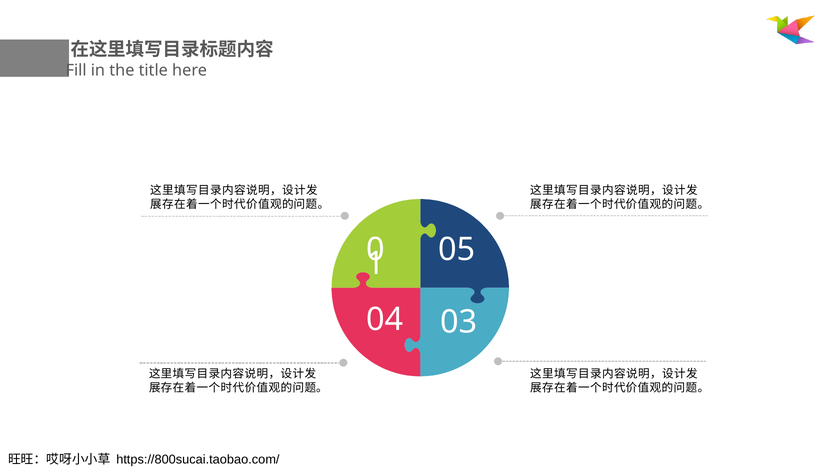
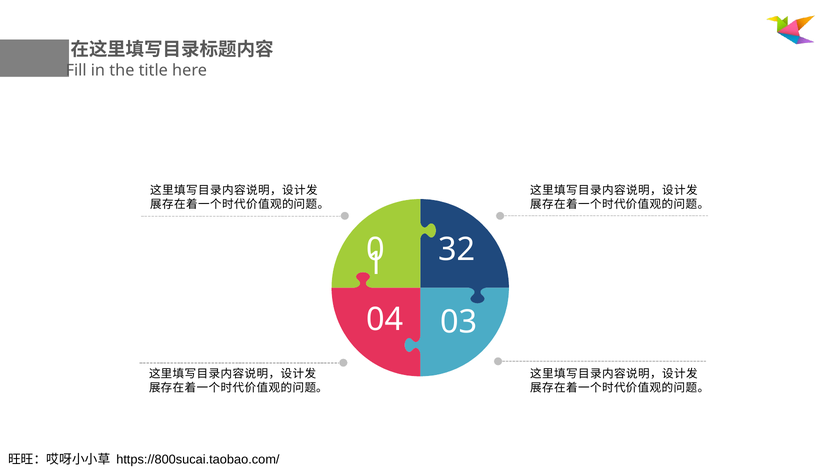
05: 05 -> 32 (457, 250)
